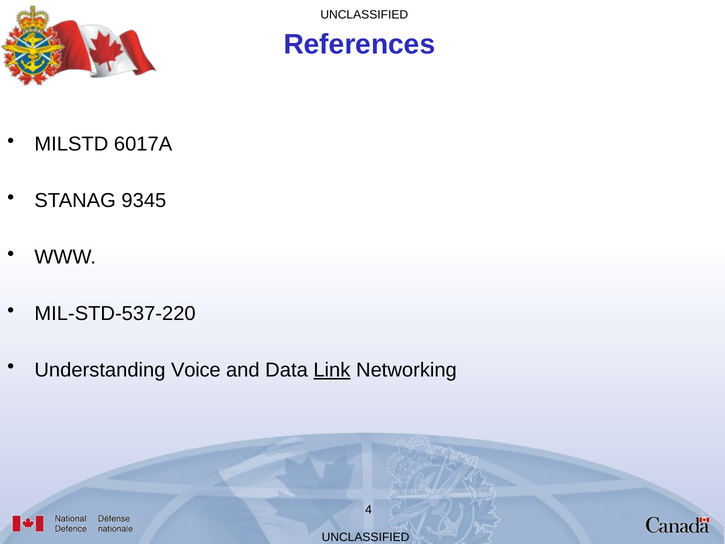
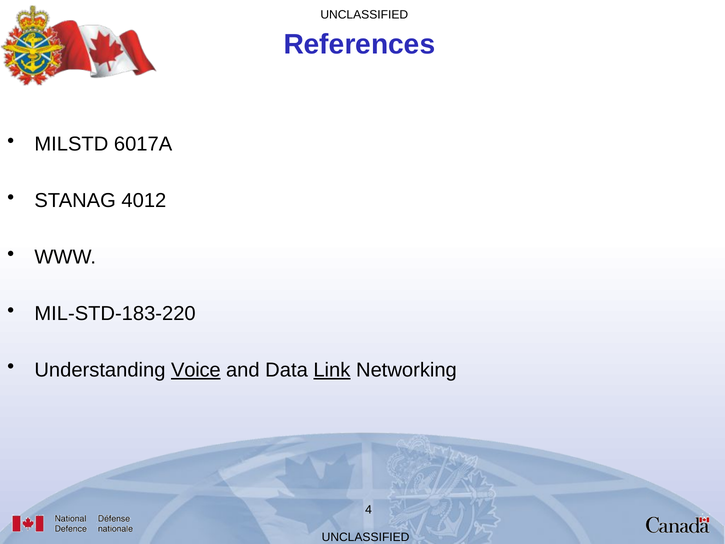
9345: 9345 -> 4012 (144, 201)
MIL-STD-537-220: MIL-STD-537-220 -> MIL-STD-183-220 (115, 313)
Voice underline: none -> present (196, 370)
